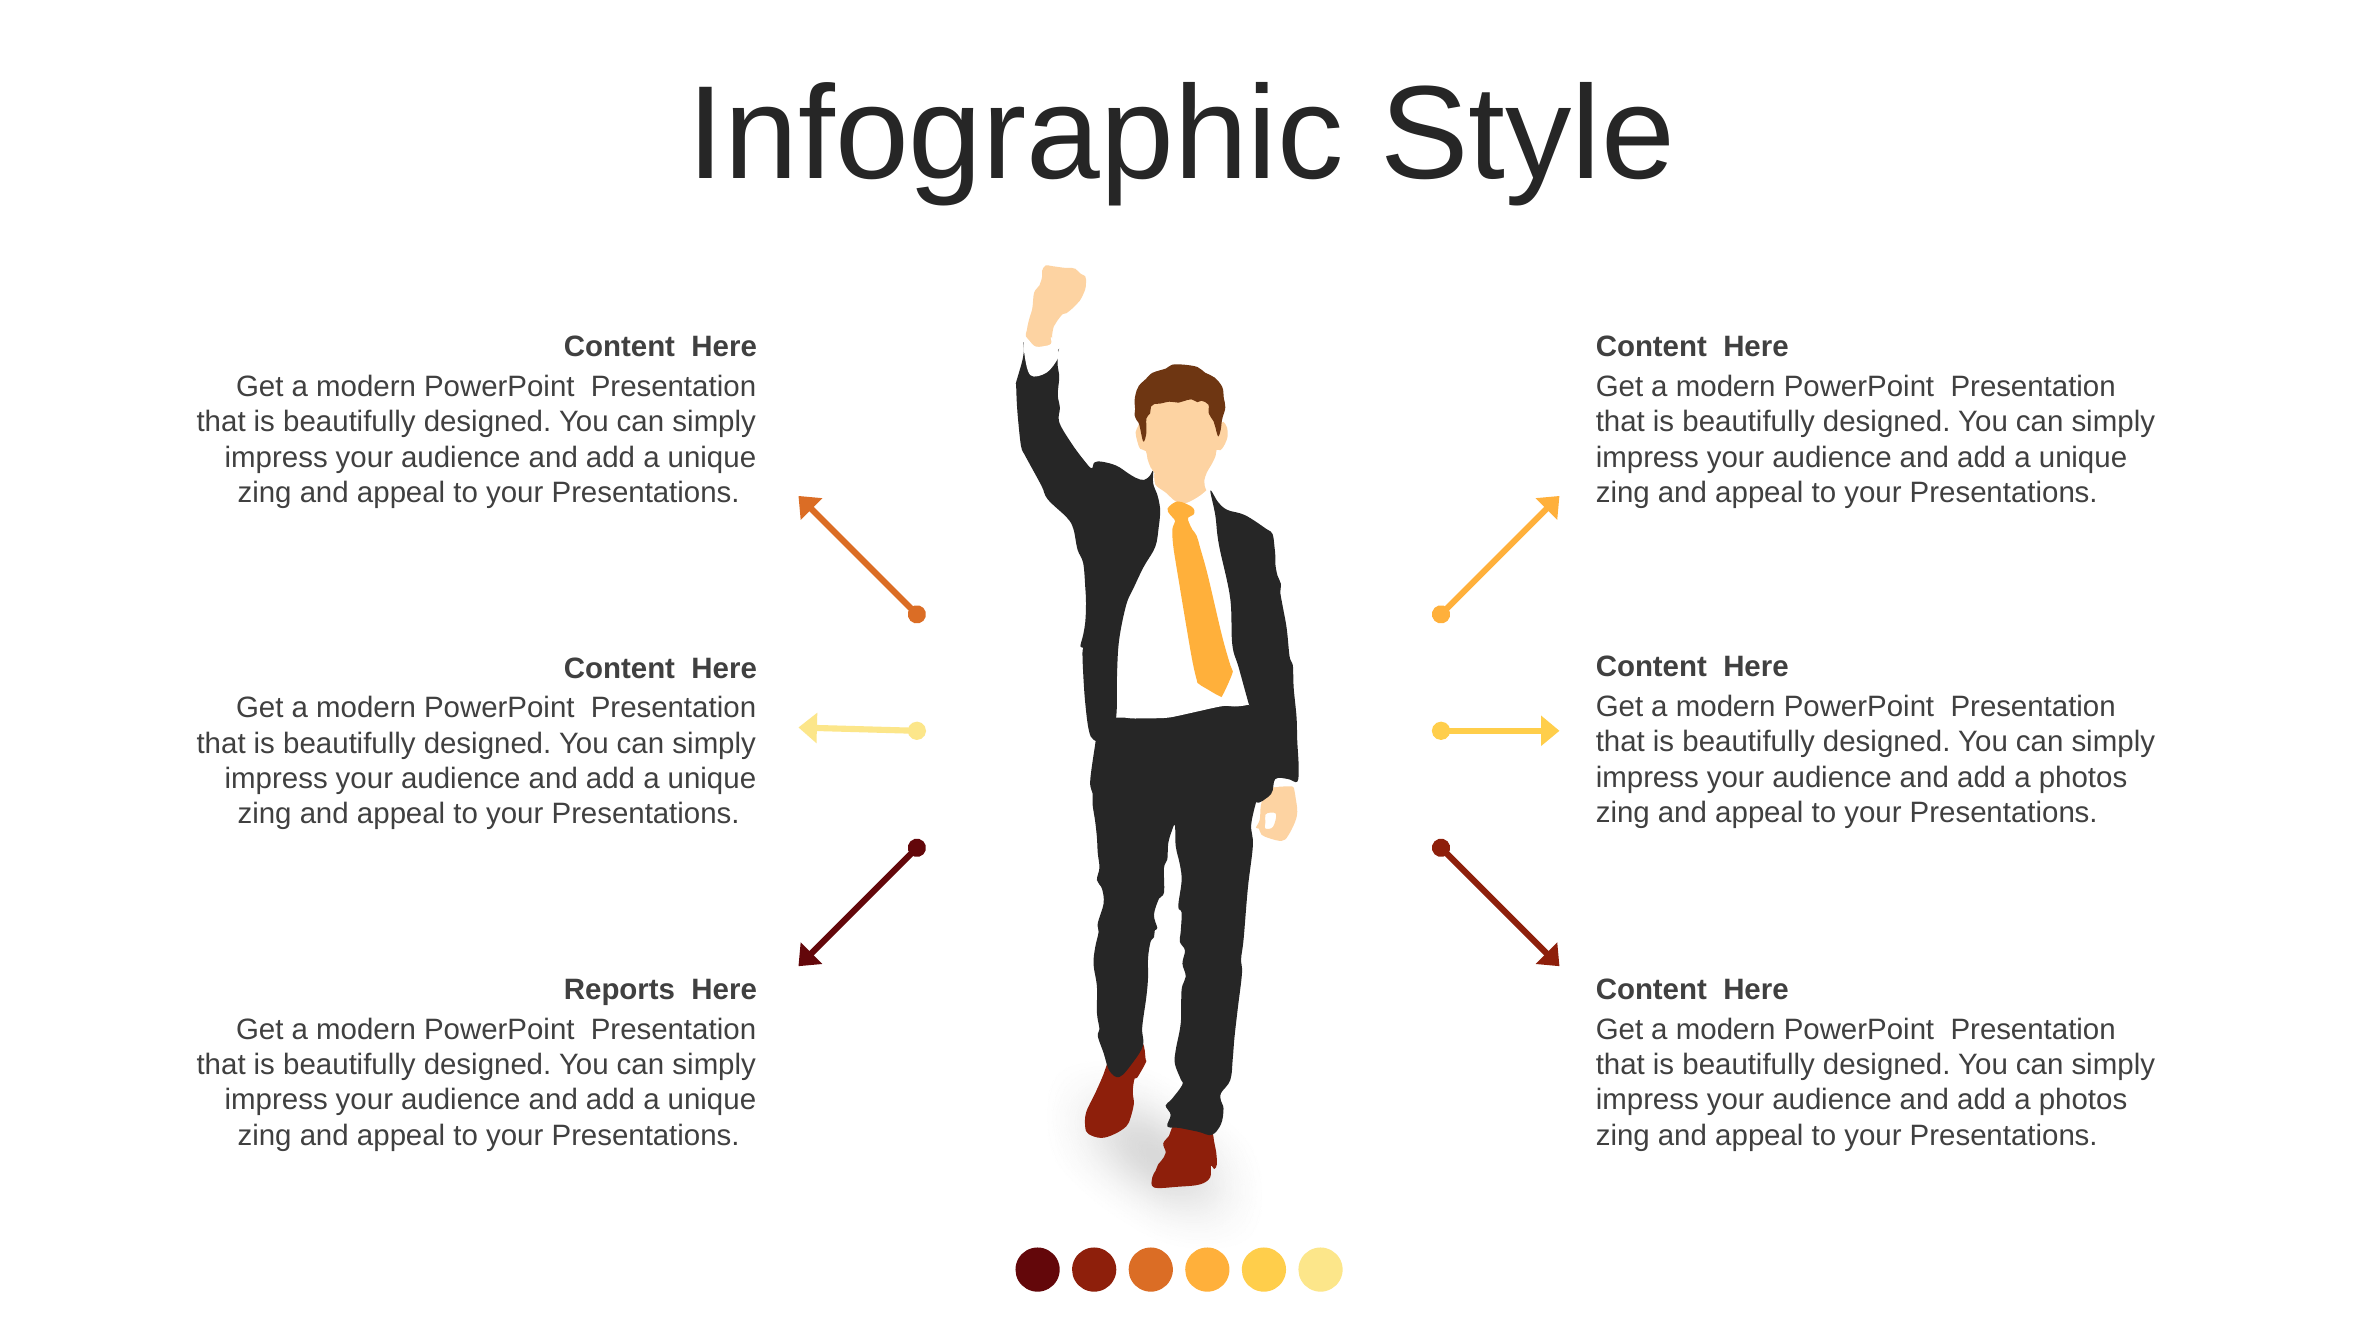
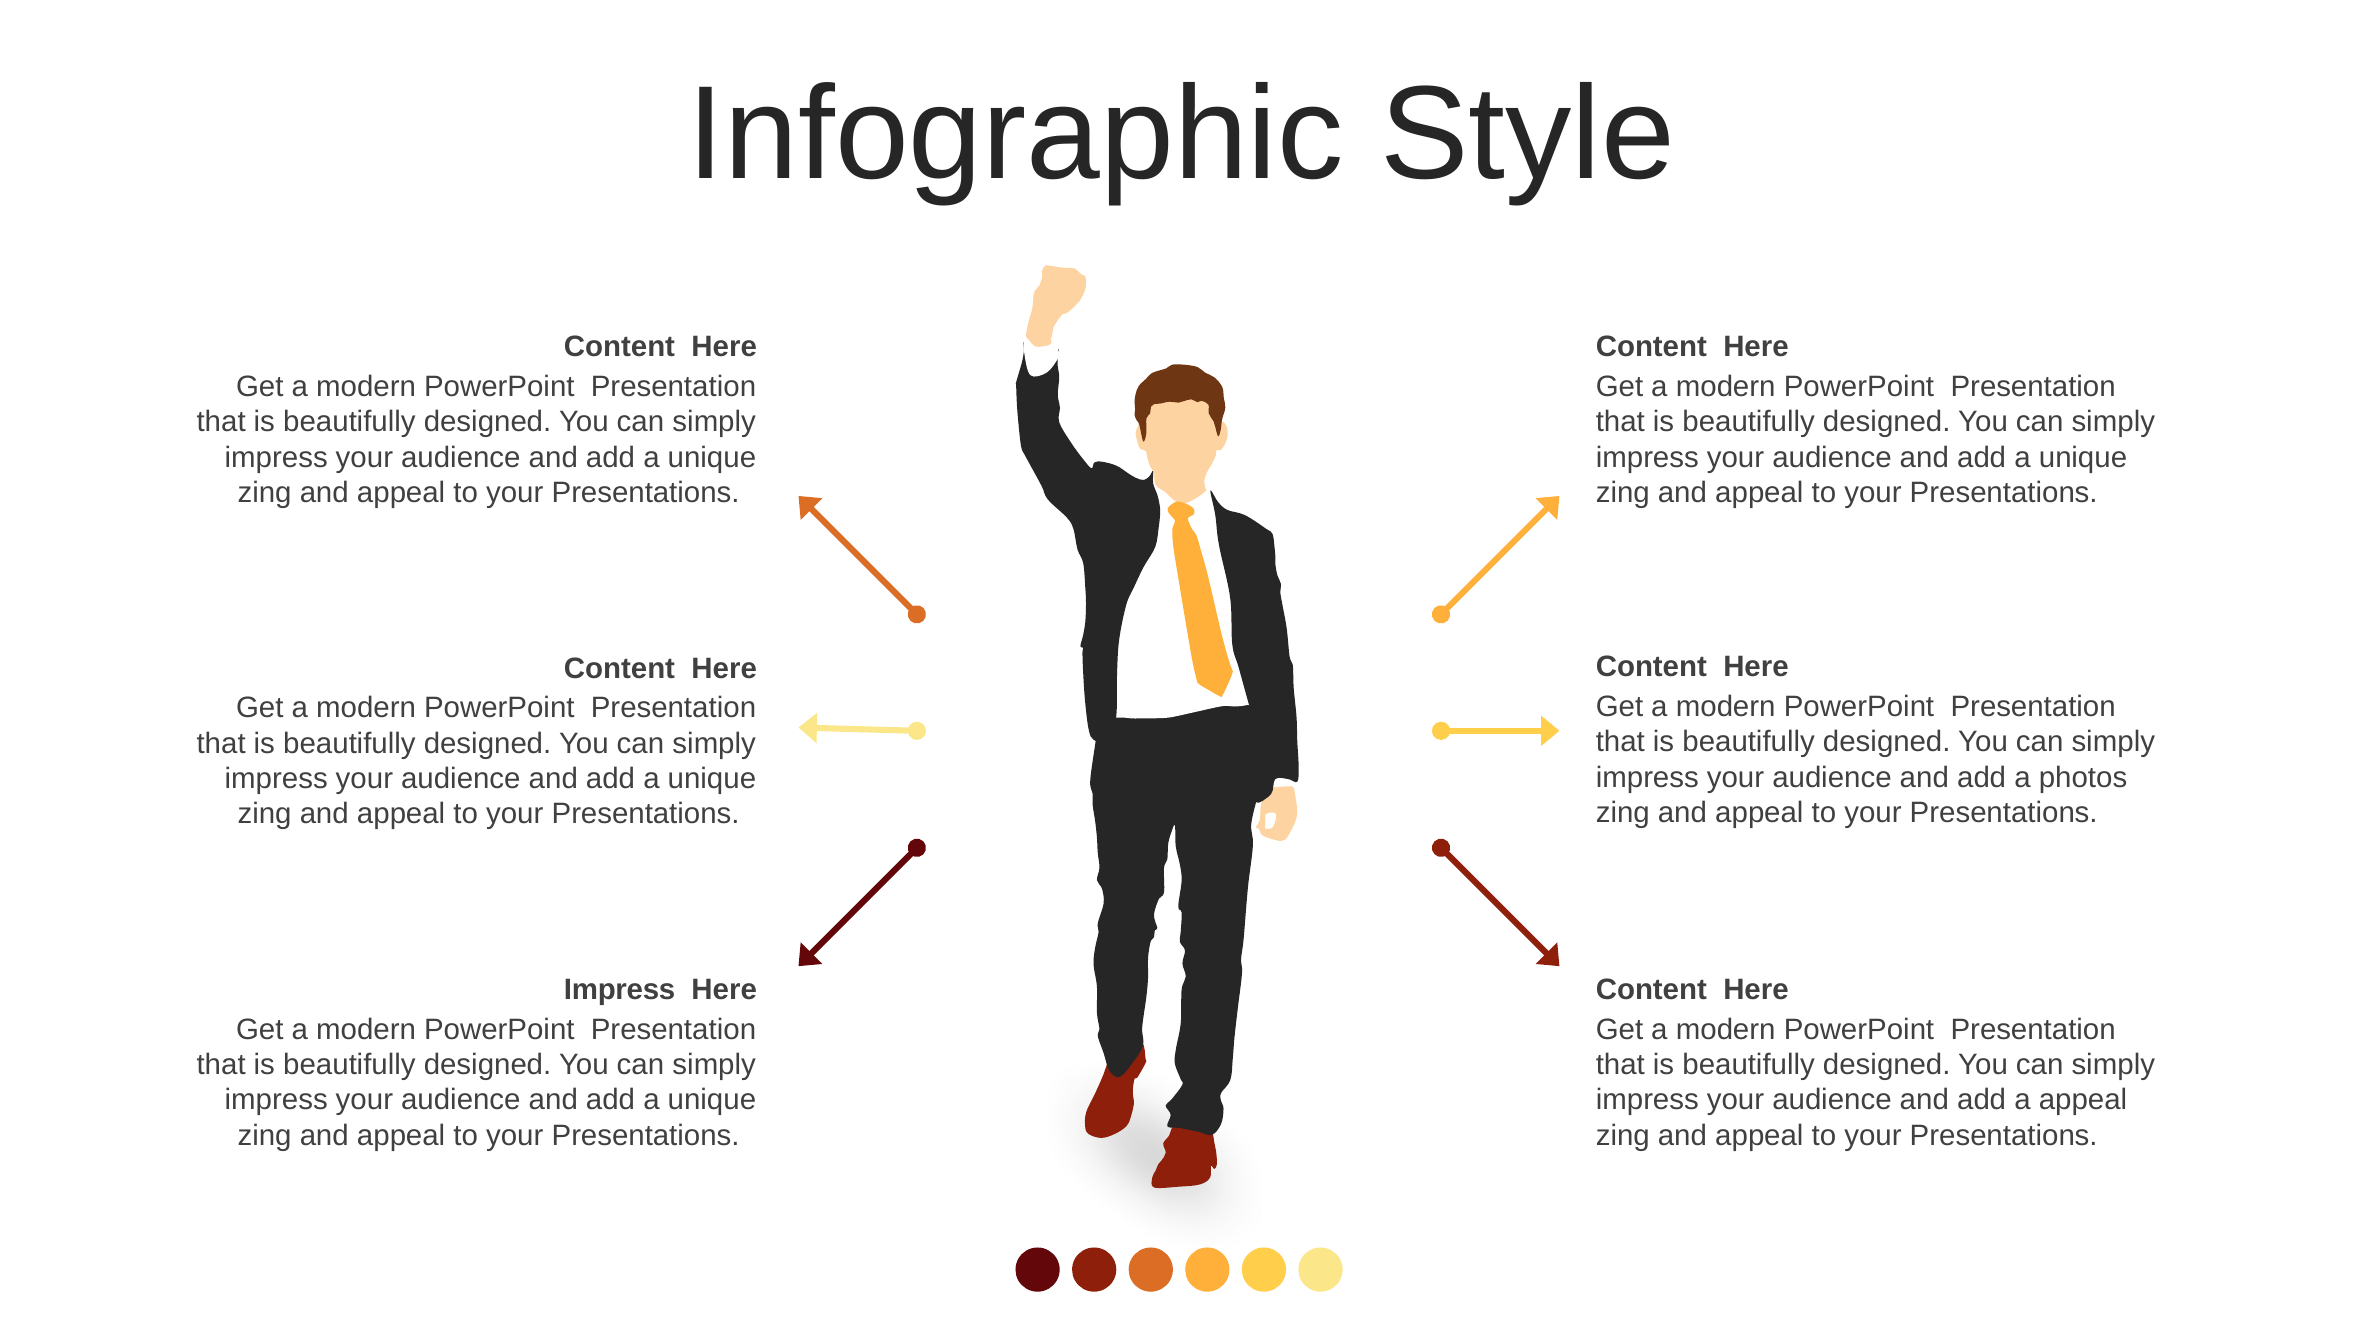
Reports: Reports -> Impress (620, 990)
photos: photos -> appeal (2083, 1101)
